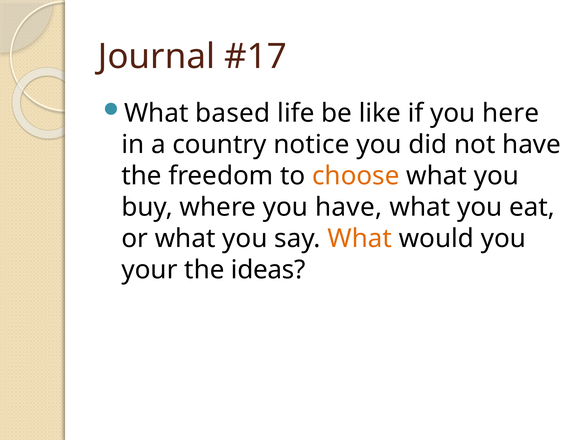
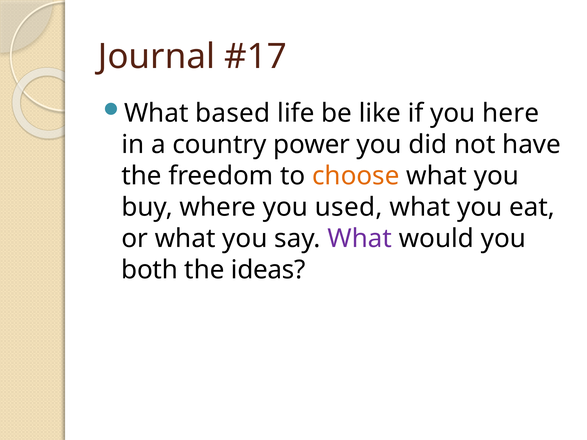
notice: notice -> power (312, 145)
you have: have -> used (349, 207)
What colour: orange -> purple (360, 239)
your: your -> both (150, 270)
